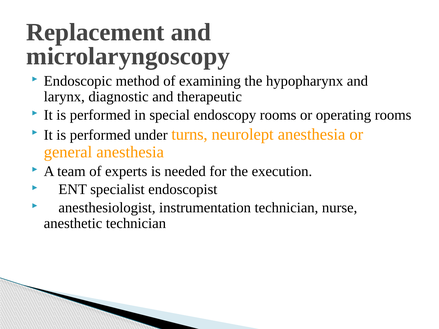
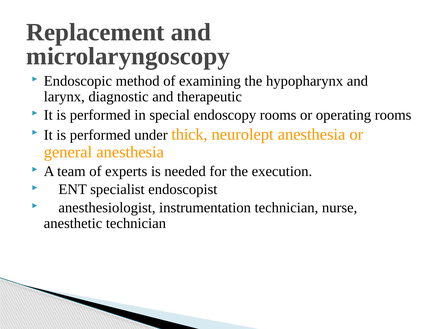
turns: turns -> thick (189, 134)
